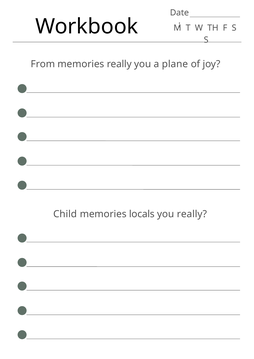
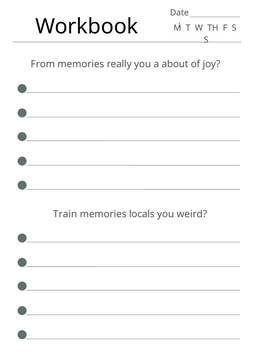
plane: plane -> about (175, 64)
Child: Child -> Train (65, 214)
you really: really -> weird (192, 214)
